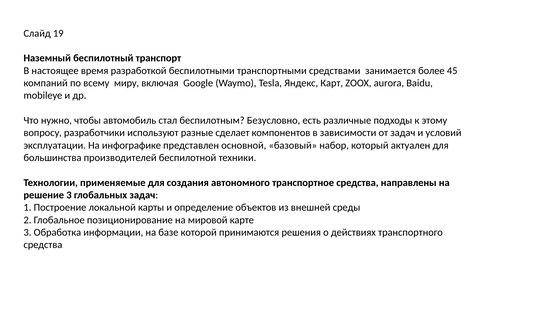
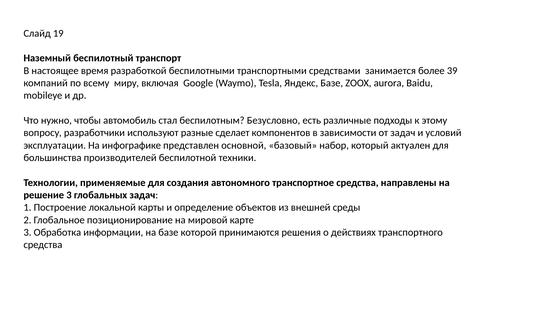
45: 45 -> 39 (452, 71)
Яндекс Карт: Карт -> Базе (332, 83)
